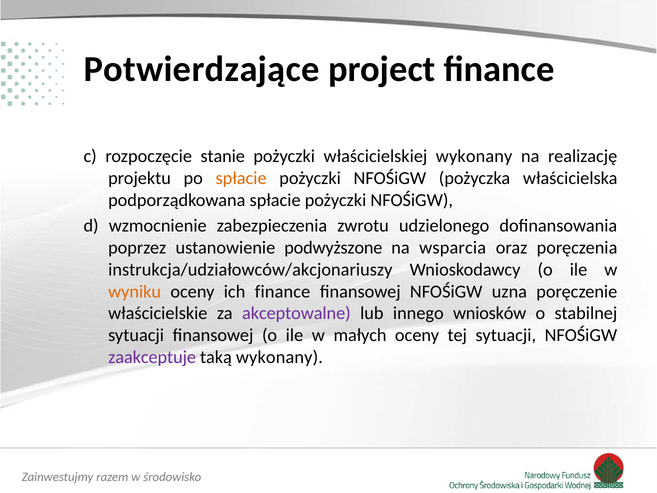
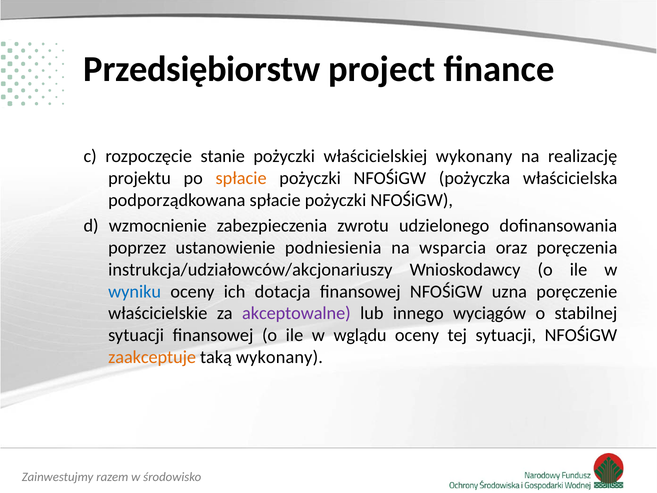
Potwierdzające: Potwierdzające -> Przedsiębiorstw (202, 69)
podwyższone: podwyższone -> podniesienia (333, 247)
wyniku colour: orange -> blue (135, 291)
ich finance: finance -> dotacja (283, 291)
wniosków: wniosków -> wyciągów (490, 313)
małych: małych -> wglądu (360, 335)
zaakceptuje colour: purple -> orange (152, 357)
